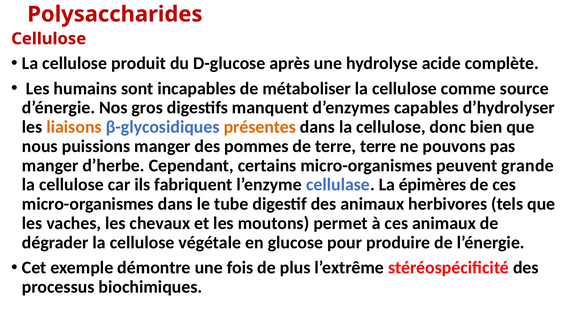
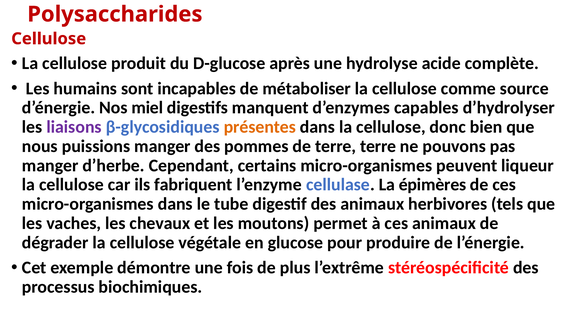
gros: gros -> miel (147, 108)
liaisons colour: orange -> purple (74, 127)
grande: grande -> liqueur (528, 166)
